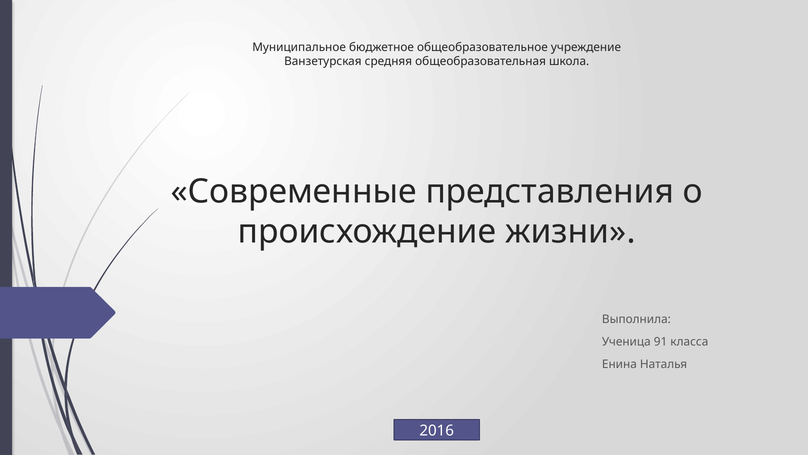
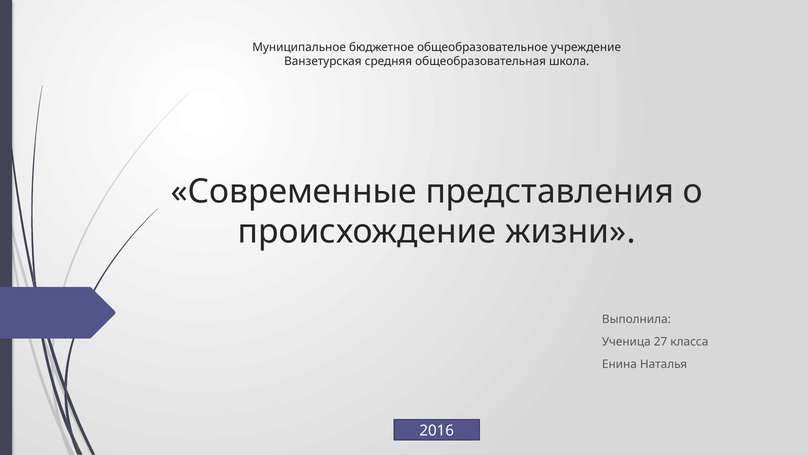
91: 91 -> 27 (661, 342)
